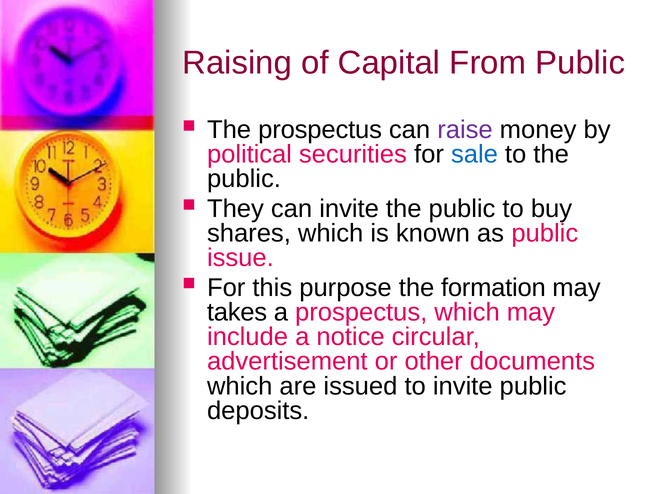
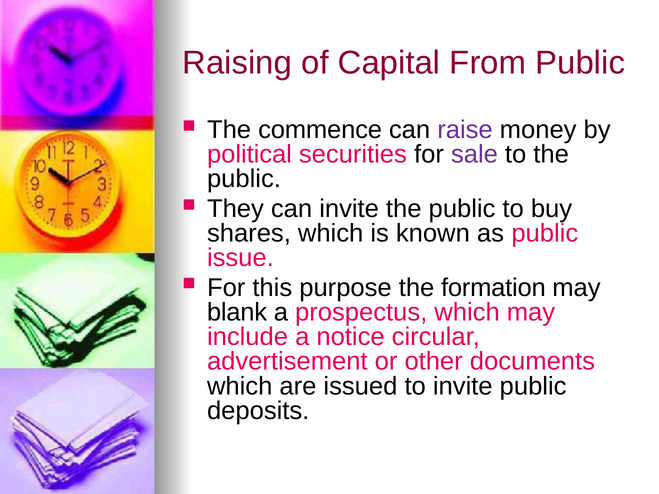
The prospectus: prospectus -> commence (320, 130)
sale colour: blue -> purple (474, 154)
takes: takes -> blank (237, 312)
